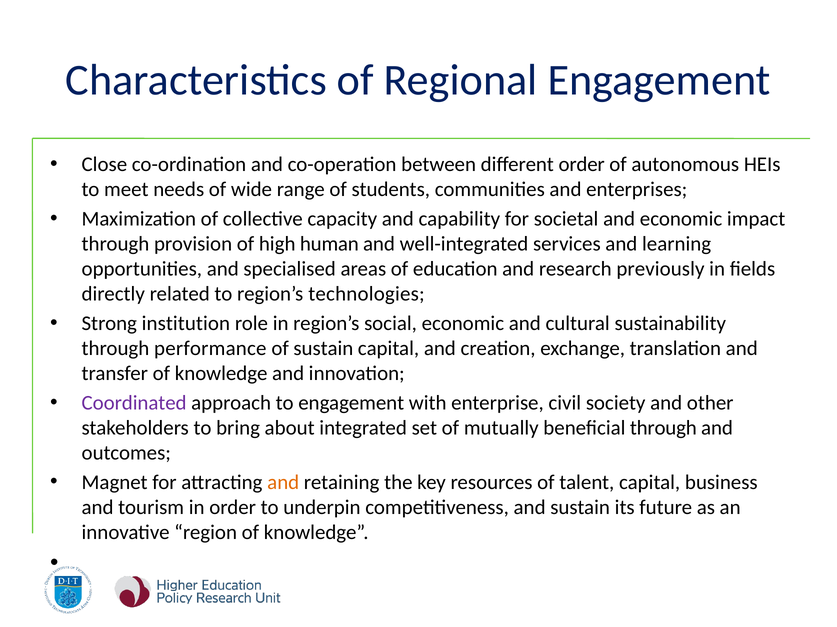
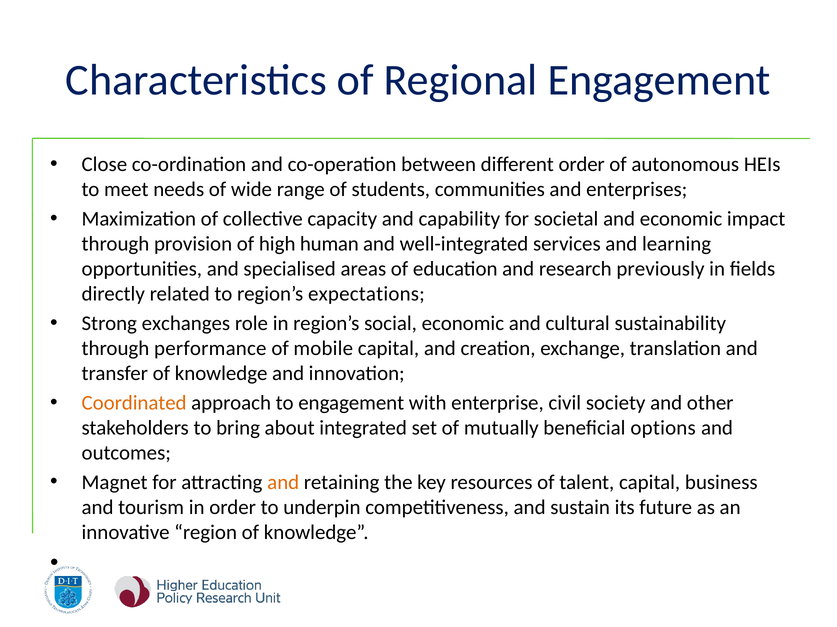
technologies: technologies -> expectations (366, 294)
institution: institution -> exchanges (186, 324)
of sustain: sustain -> mobile (323, 349)
Coordinated colour: purple -> orange (134, 403)
beneficial through: through -> options (663, 428)
